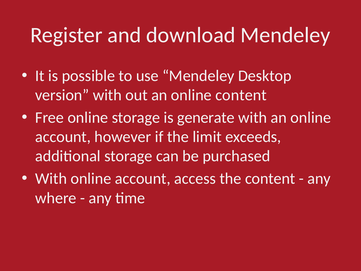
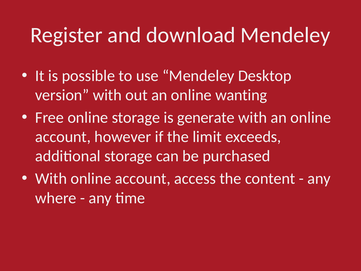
online content: content -> wanting (241, 95)
